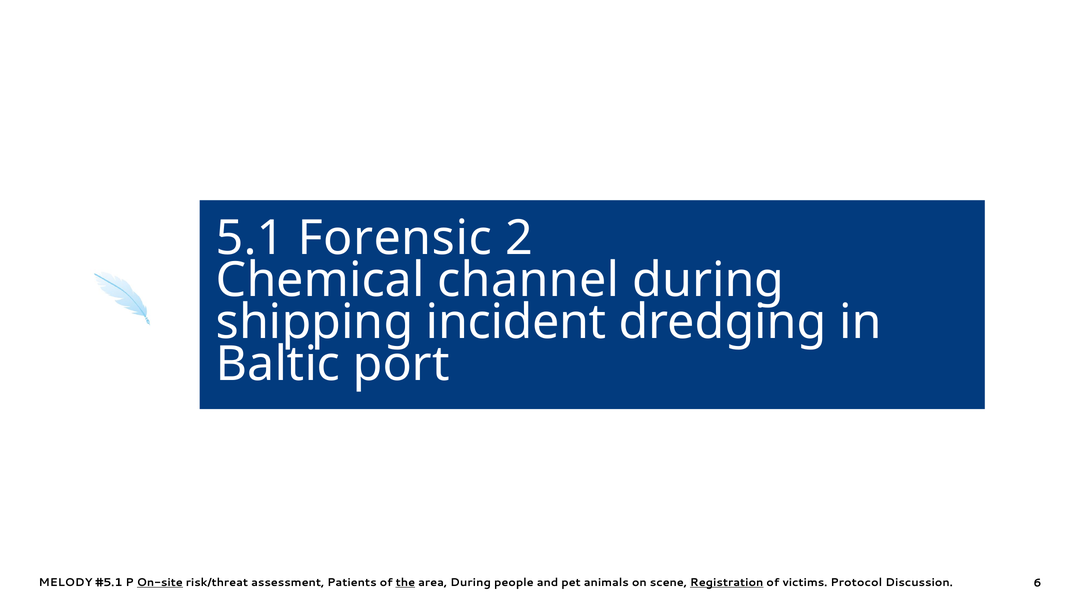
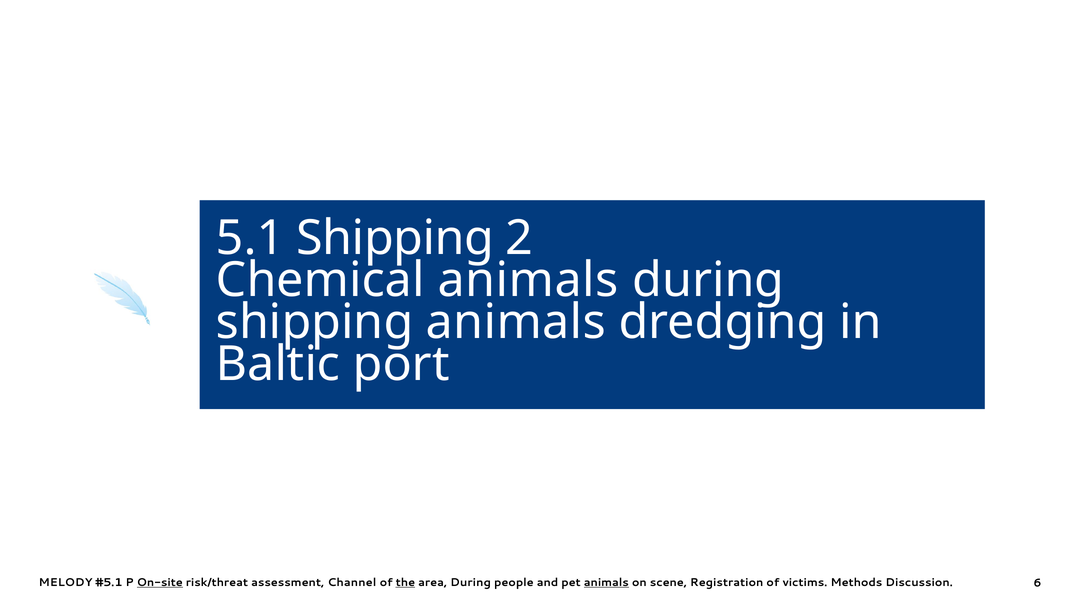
5.1 Forensic: Forensic -> Shipping (395, 238)
Chemical channel: channel -> animals (528, 280)
shipping incident: incident -> animals (516, 322)
Patients: Patients -> Channel (352, 582)
animals underline: none -> present (606, 582)
Registration underline: present -> none (727, 582)
Protocol: Protocol -> Methods (856, 582)
